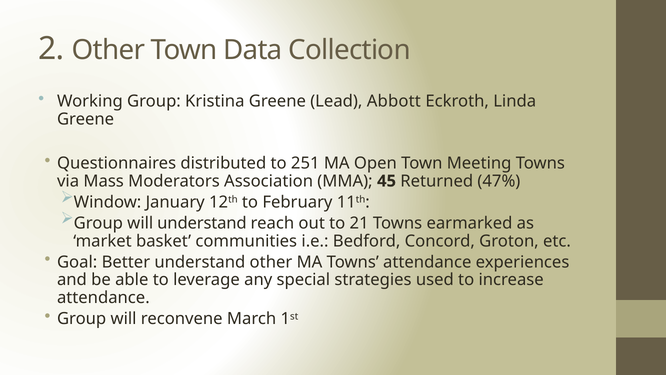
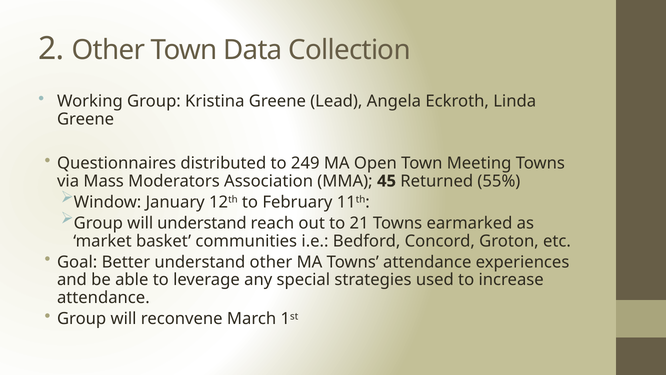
Abbott: Abbott -> Angela (394, 101)
251: 251 -> 249 (305, 163)
47%: 47% -> 55% (499, 181)
